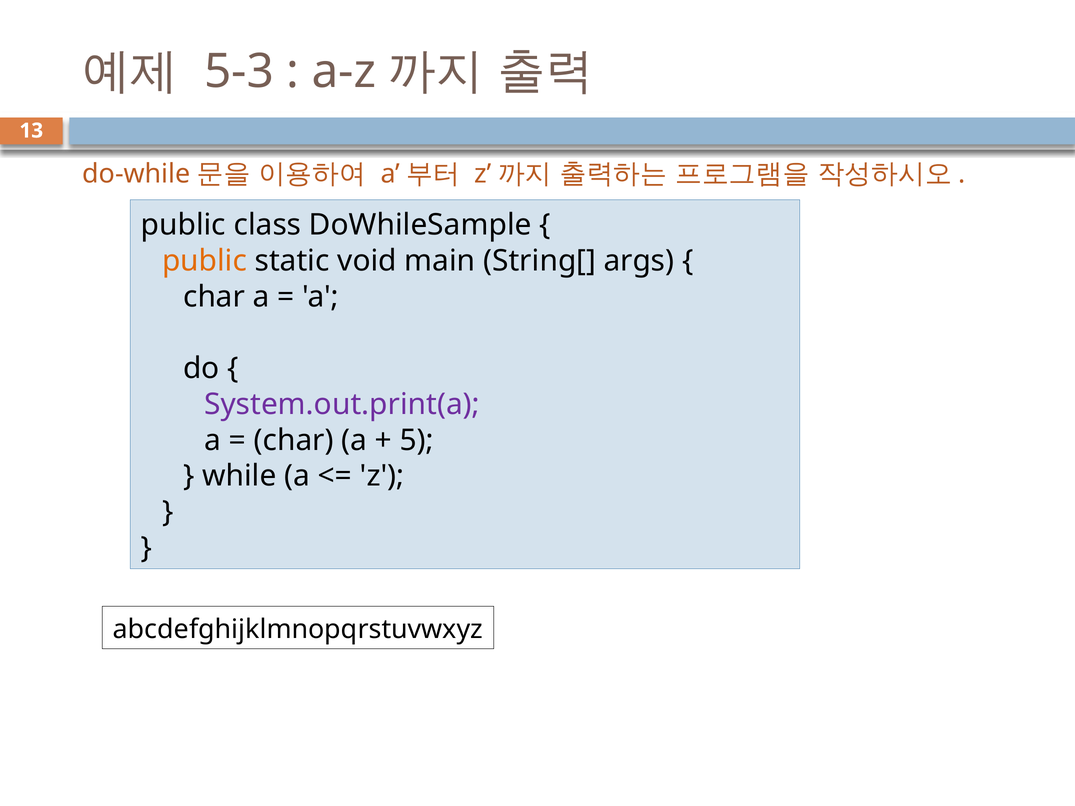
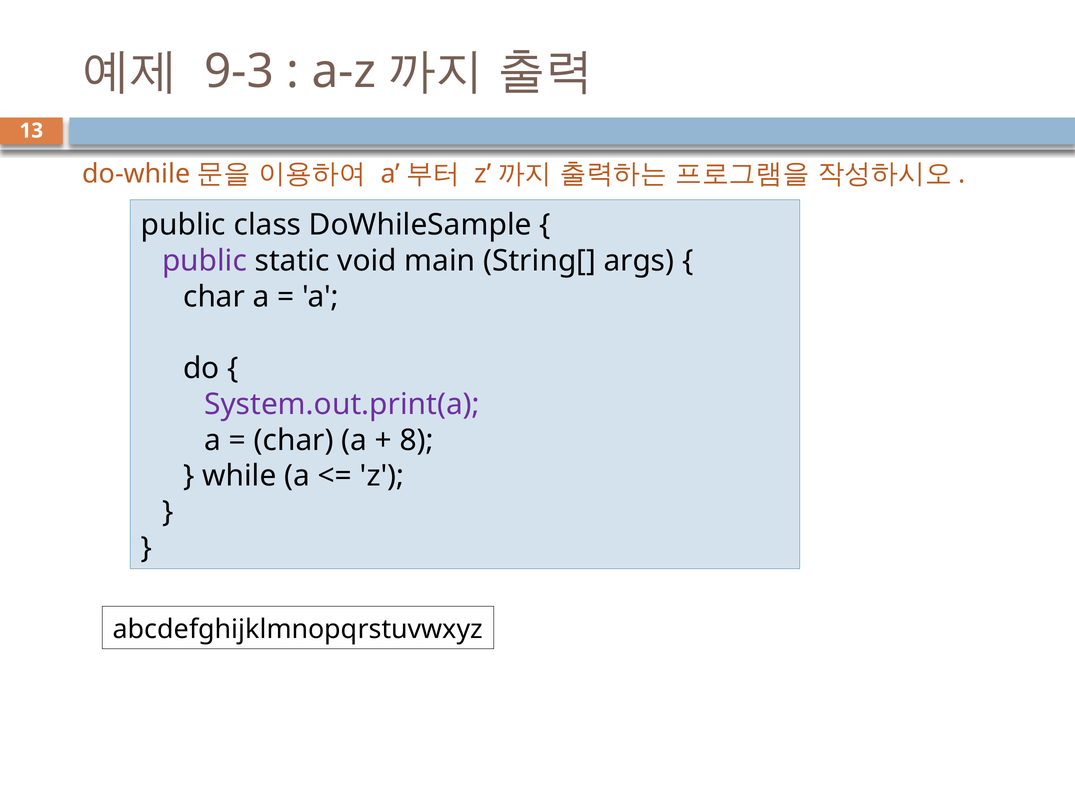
5-3: 5-3 -> 9-3 (239, 71)
public colour: orange -> purple (204, 261)
5: 5 -> 8 (417, 440)
